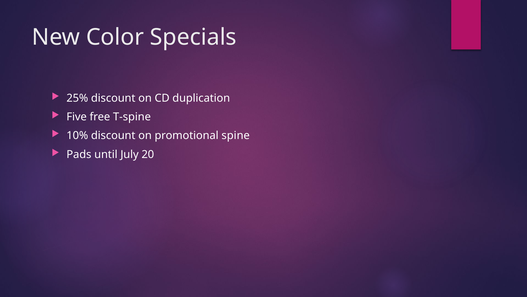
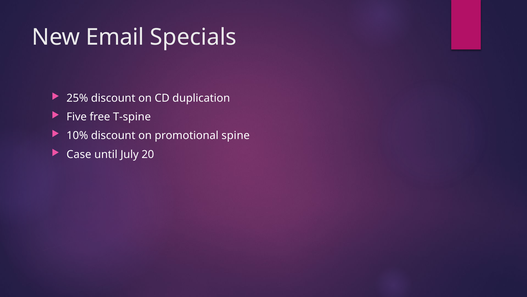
Color: Color -> Email (115, 37)
Pads: Pads -> Case (79, 154)
